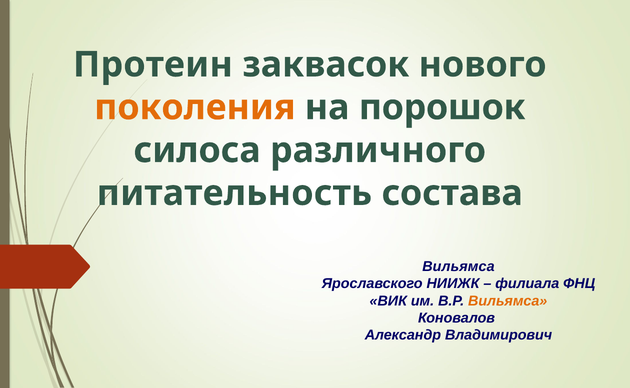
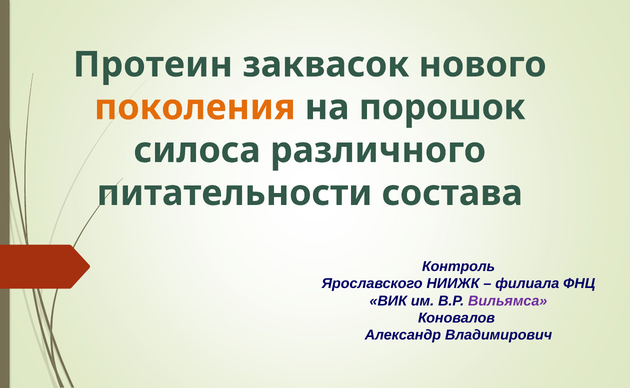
питательность: питательность -> питательности (235, 193)
Вильямса: Вильямса -> Контроль (459, 267)
Вильямса colour: orange -> purple (508, 301)
